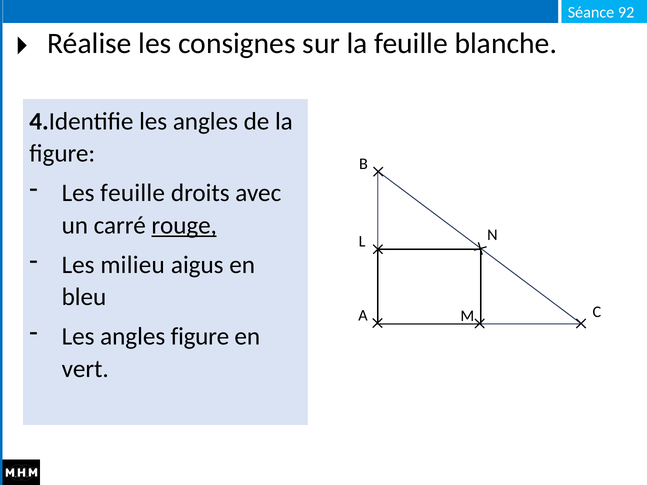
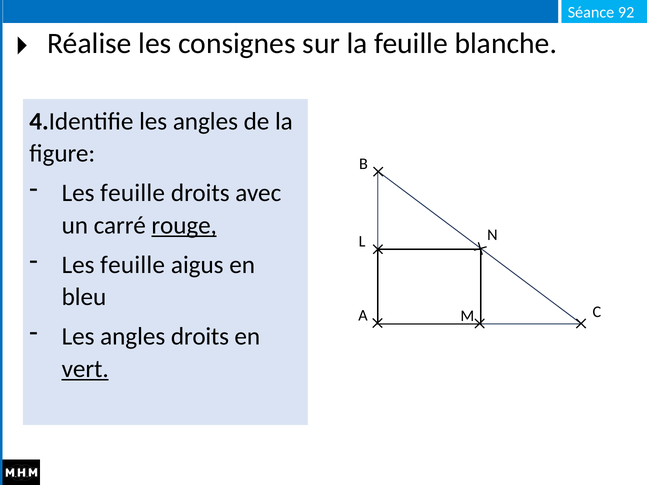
milieu: milieu -> feuille (133, 265)
angles figure: figure -> droits (200, 337)
vert underline: none -> present (85, 369)
